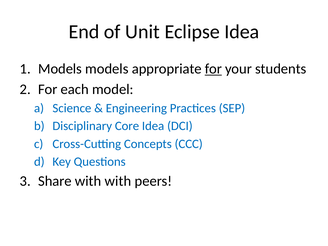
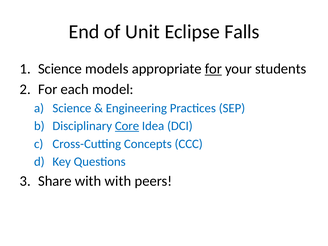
Eclipse Idea: Idea -> Falls (242, 32)
Models: Models -> Science (60, 69)
Core underline: none -> present (127, 126)
